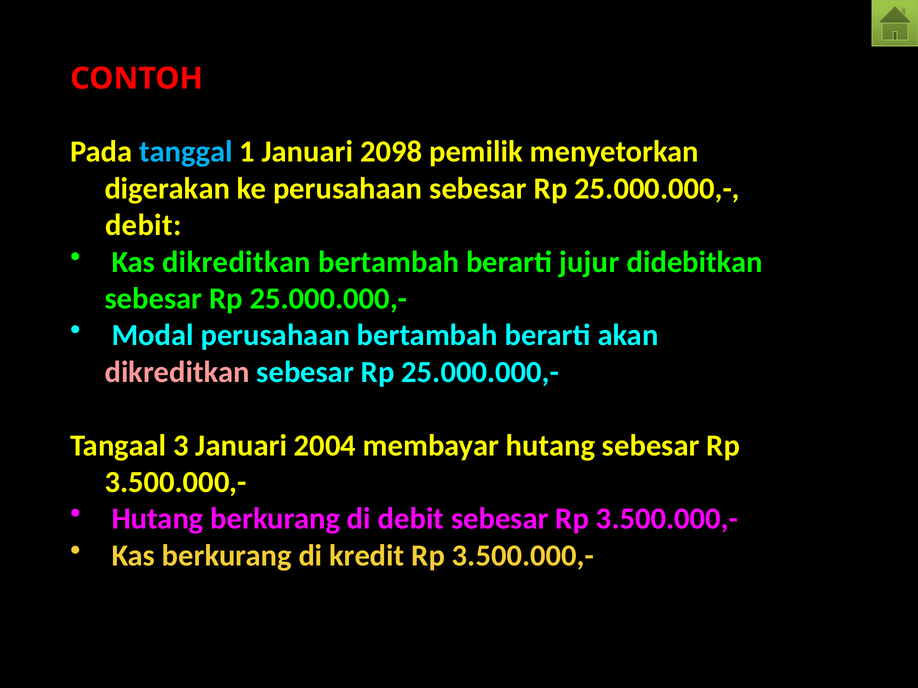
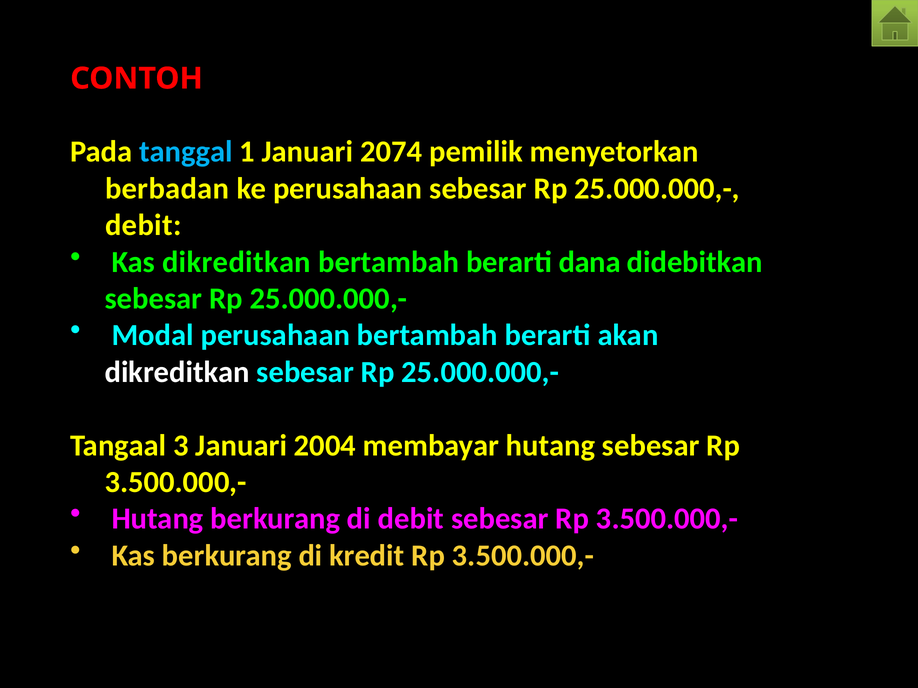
2098: 2098 -> 2074 (391, 152)
digerakan: digerakan -> berbadan (167, 189)
jujur: jujur -> dana (590, 262)
dikreditkan colour: pink -> white (177, 372)
